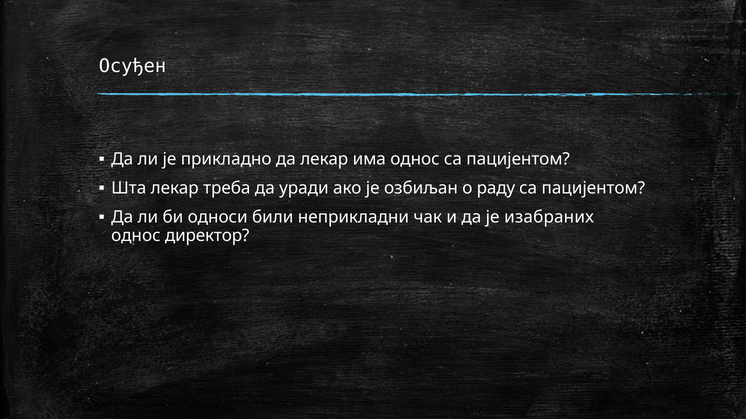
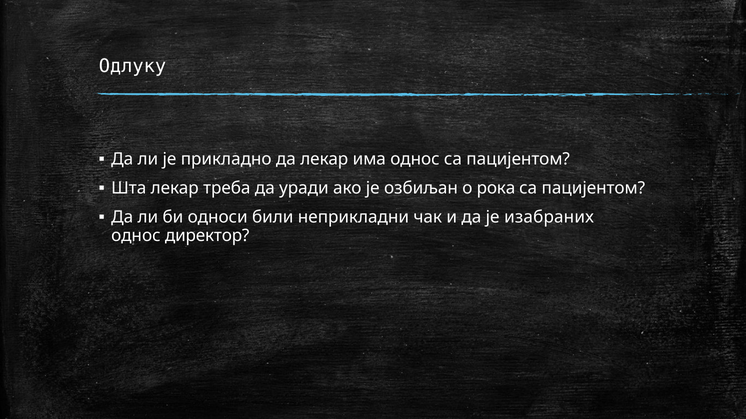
Осуђен: Осуђен -> Одлуку (132, 66)
раду: раду -> рока (496, 188)
